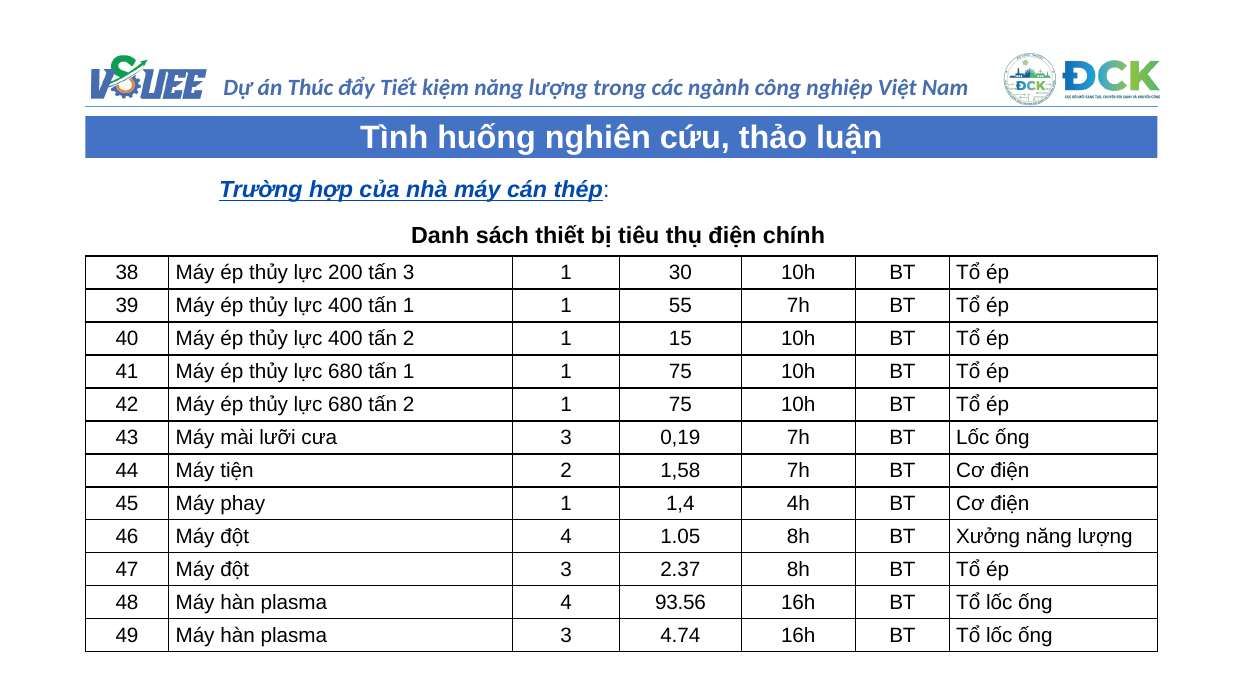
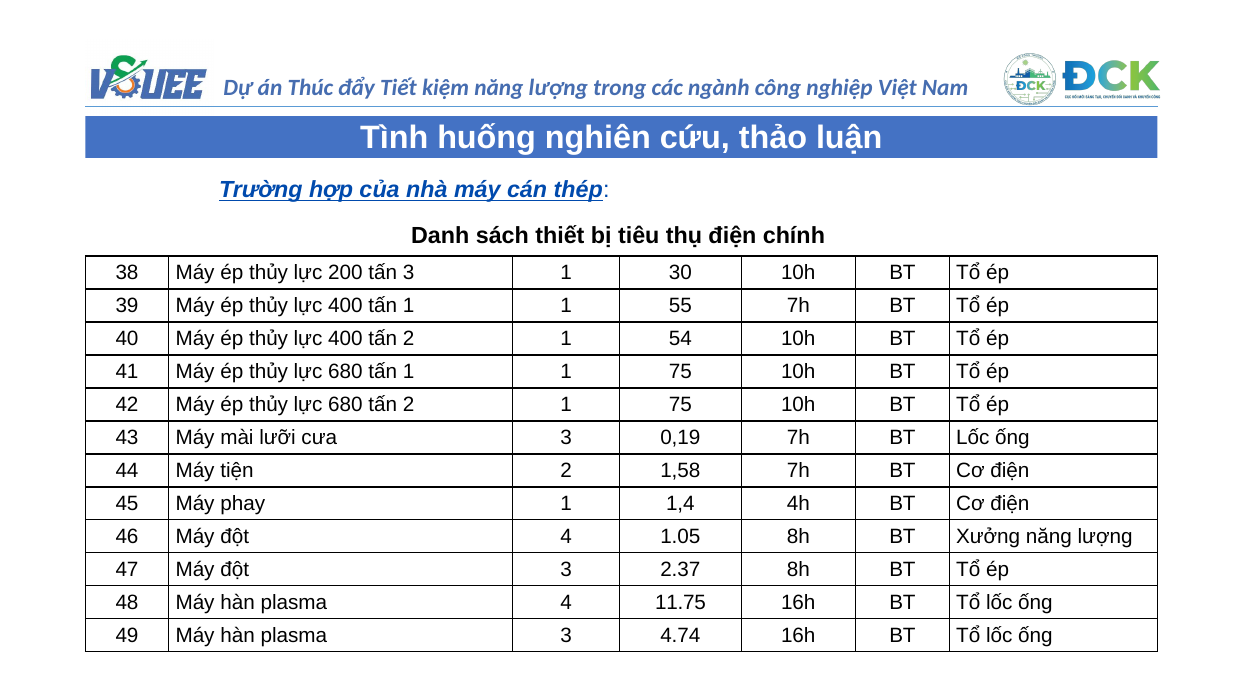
15: 15 -> 54 (680, 339)
93.56: 93.56 -> 11.75 (680, 603)
